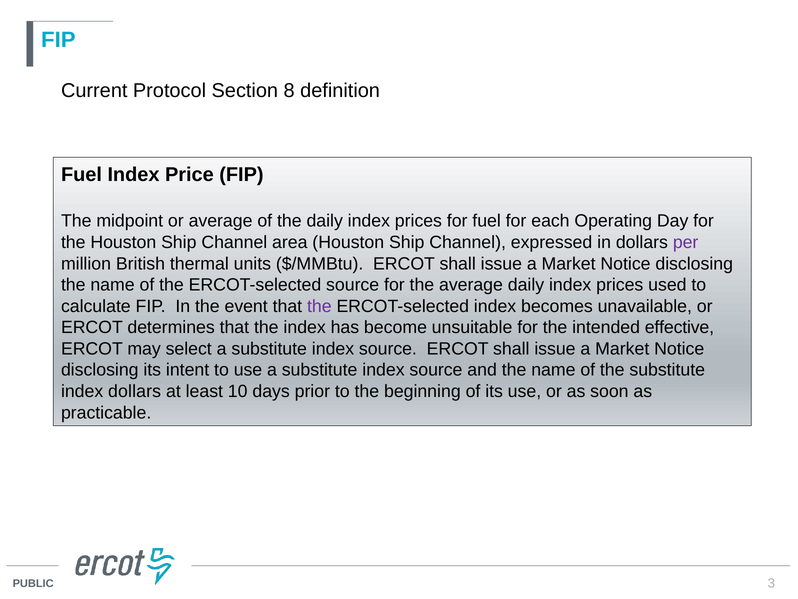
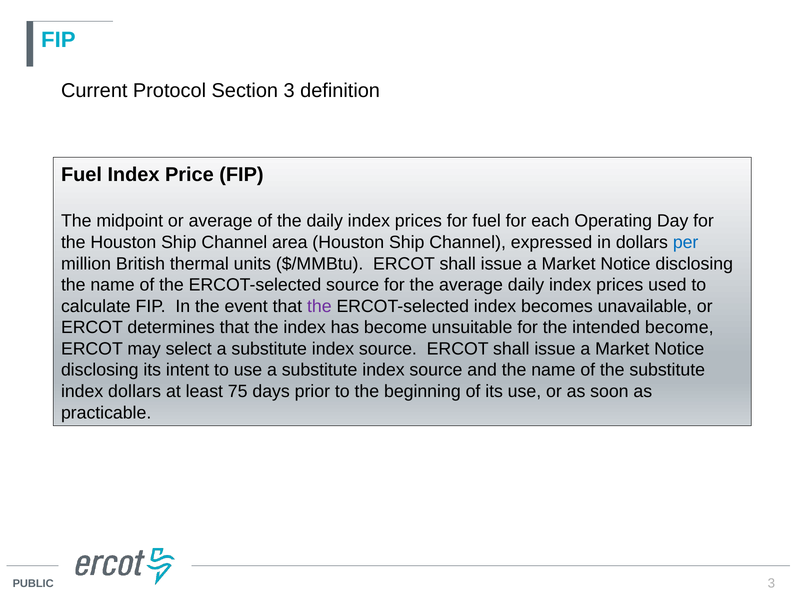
Section 8: 8 -> 3 (289, 90)
per colour: purple -> blue (686, 242)
intended effective: effective -> become (679, 327)
10: 10 -> 75 (238, 391)
